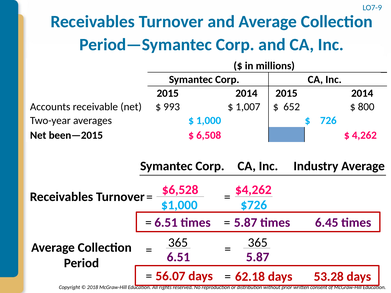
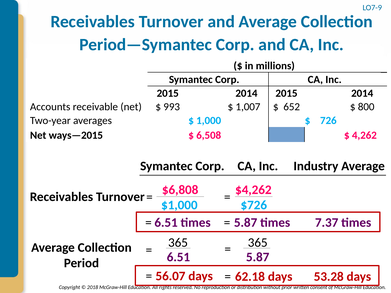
been—2015: been—2015 -> ways—2015 (76, 136)
$6,528: $6,528 -> $6,808 (180, 190)
6.45: 6.45 -> 7.37 (327, 223)
